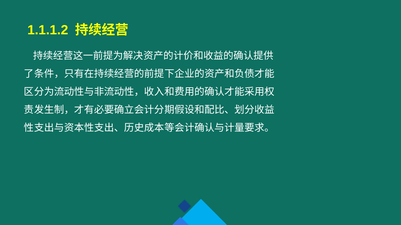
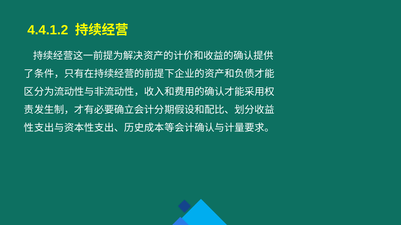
1.1.1.2: 1.1.1.2 -> 4.4.1.2 (48, 30)
